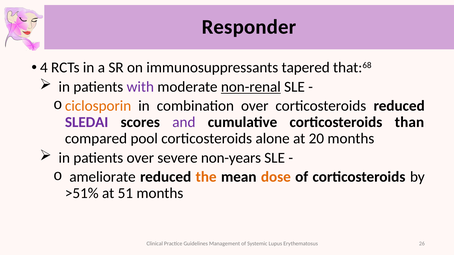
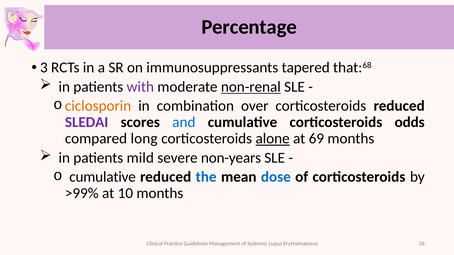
Responder: Responder -> Percentage (249, 27)
4: 4 -> 3 (44, 68)
and colour: purple -> blue (184, 123)
than: than -> odds (410, 123)
pool: pool -> long (144, 139)
alone underline: none -> present (273, 139)
20: 20 -> 69 (316, 139)
patients over: over -> mild (140, 158)
ameliorate: ameliorate -> cumulative (103, 177)
the colour: orange -> blue (206, 177)
dose colour: orange -> blue (276, 177)
>51%: >51% -> >99% (82, 194)
51: 51 -> 10 (125, 194)
